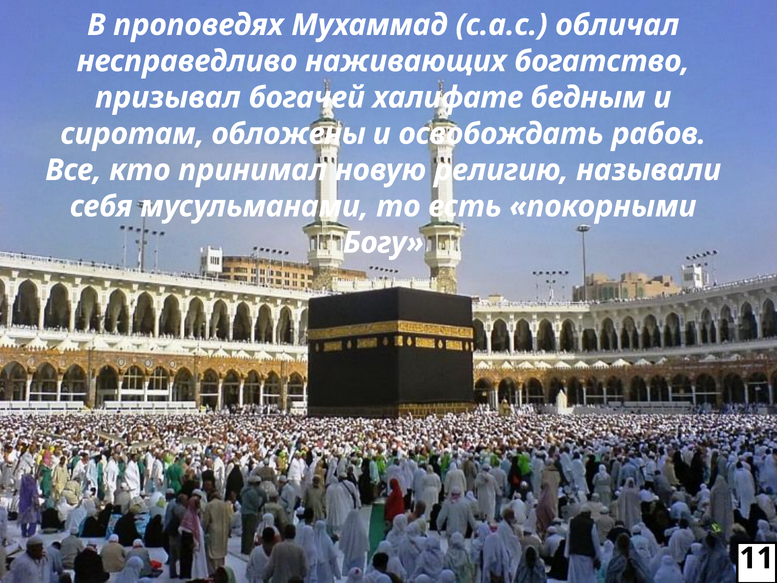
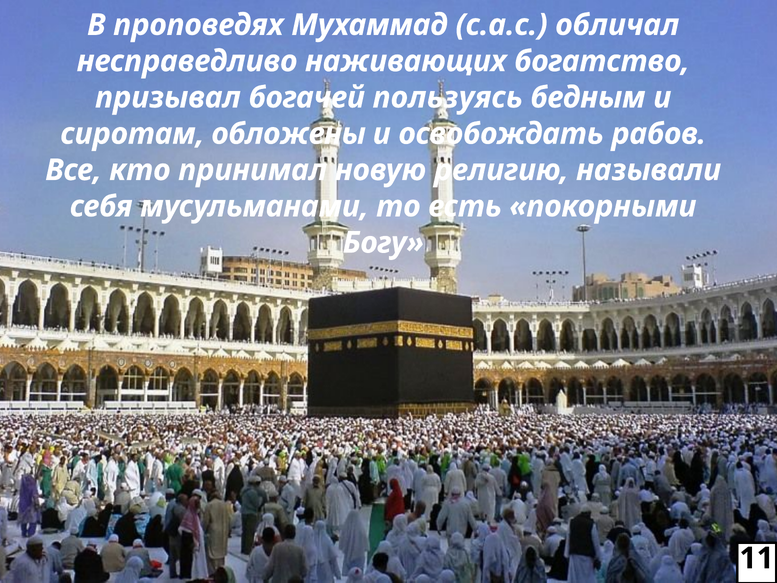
халифате: халифате -> пользуясь (448, 97)
